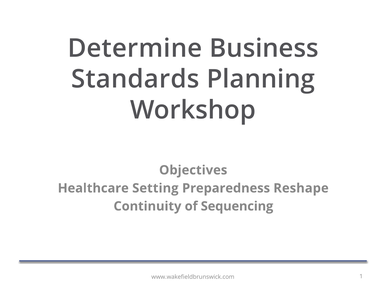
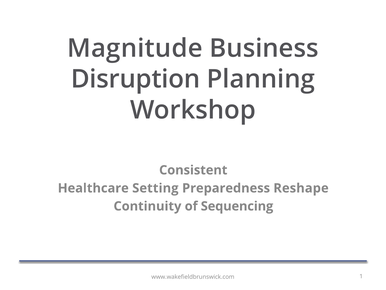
Determine: Determine -> Magnitude (135, 48)
Standards: Standards -> Disruption (135, 79)
Objectives: Objectives -> Consistent (193, 170)
